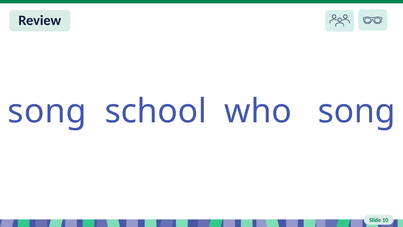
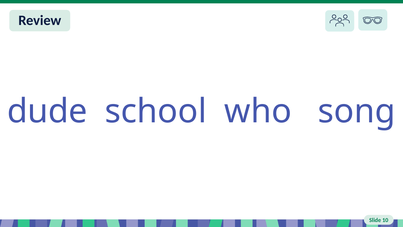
song: song -> dude (47, 111)
